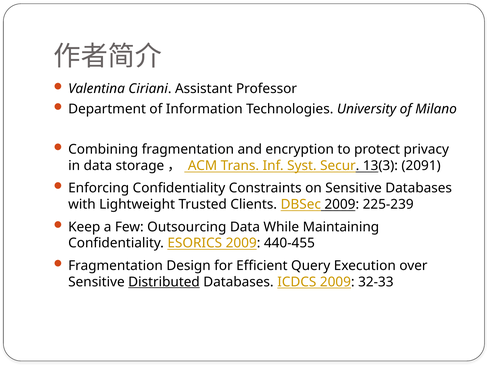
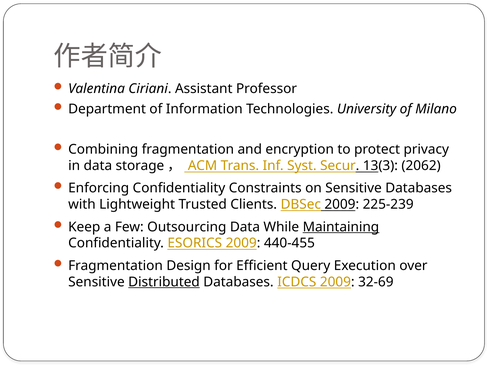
2091: 2091 -> 2062 (421, 166)
Maintaining underline: none -> present (341, 227)
32-33: 32-33 -> 32-69 (376, 282)
